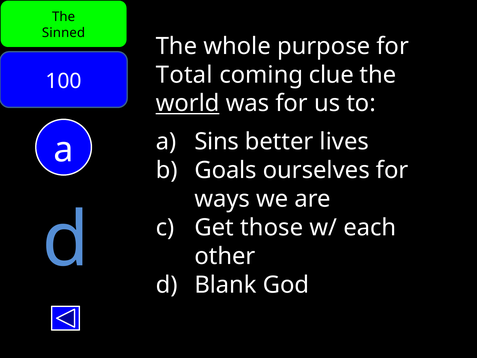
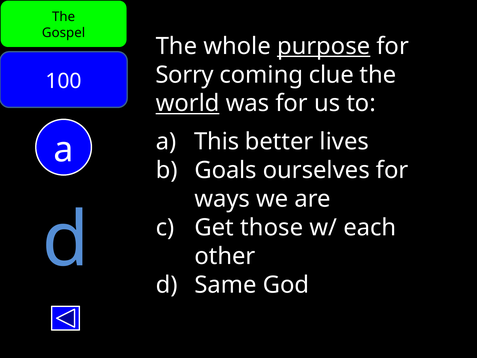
Sinned: Sinned -> Gospel (64, 33)
purpose underline: none -> present (324, 46)
Total: Total -> Sorry (185, 75)
Sins: Sins -> This (217, 142)
Blank: Blank -> Same (226, 285)
